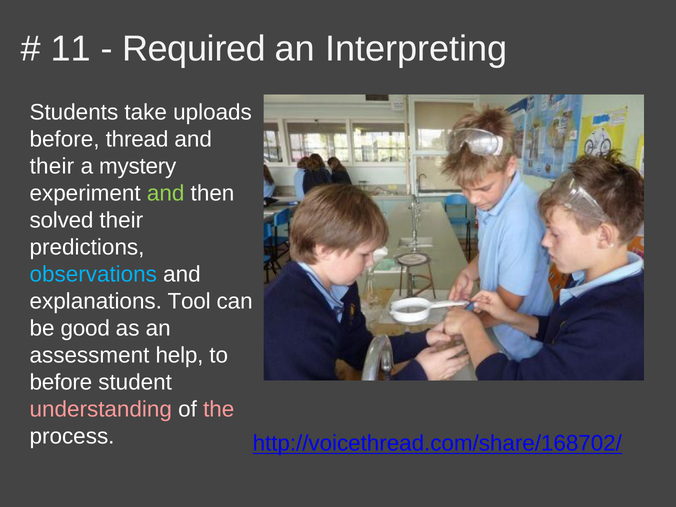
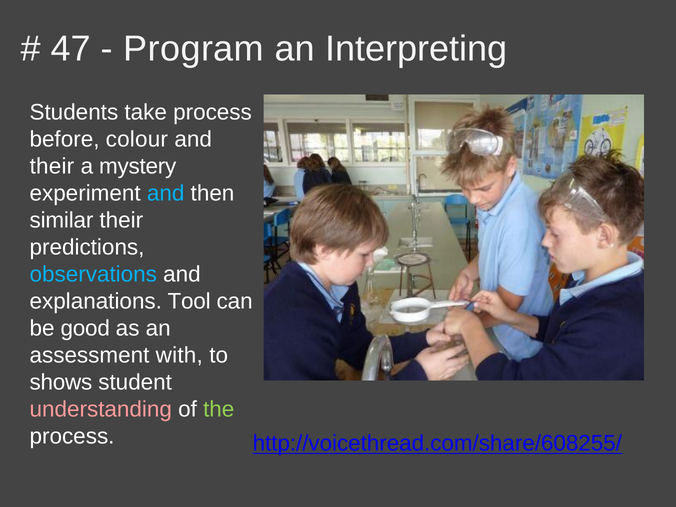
11: 11 -> 47 (71, 49)
Required: Required -> Program (194, 49)
take uploads: uploads -> process (213, 112)
thread: thread -> colour (137, 139)
and colour: light green -> light blue (166, 193)
solved: solved -> similar (61, 220)
help: help -> with (179, 355)
before: before -> shows (61, 382)
the colour: pink -> light green (219, 409)
http://voicethread.com/share/168702/: http://voicethread.com/share/168702/ -> http://voicethread.com/share/608255/ (437, 444)
